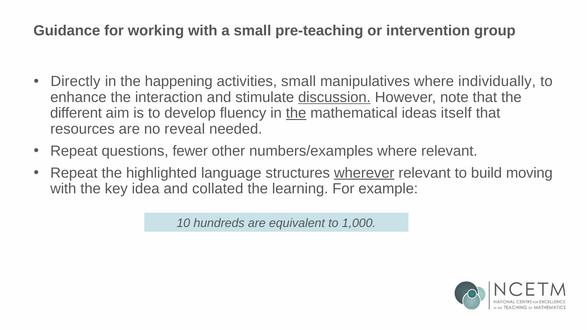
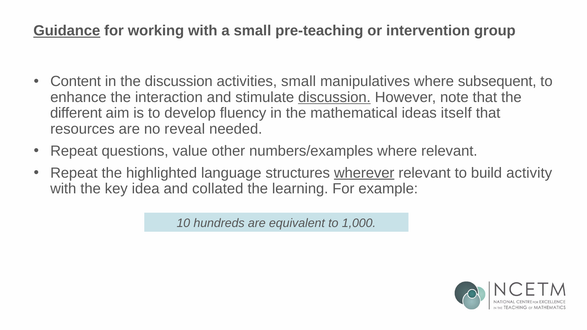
Guidance underline: none -> present (67, 31)
Directly: Directly -> Content (76, 82)
the happening: happening -> discussion (179, 82)
individually: individually -> subsequent (497, 82)
the underline: present -> none (296, 113)
fewer: fewer -> value (190, 151)
moving: moving -> activity (529, 173)
